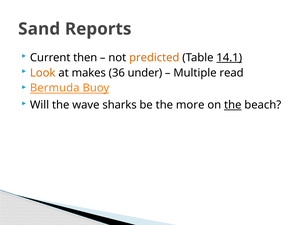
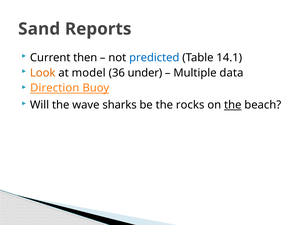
predicted colour: orange -> blue (154, 58)
14.1 underline: present -> none (229, 58)
makes: makes -> model (89, 73)
read: read -> data (231, 73)
Bermuda: Bermuda -> Direction (55, 88)
more: more -> rocks (190, 105)
